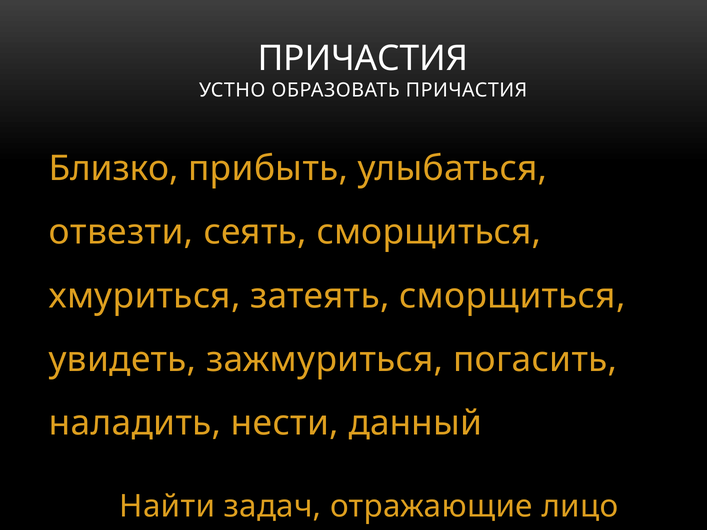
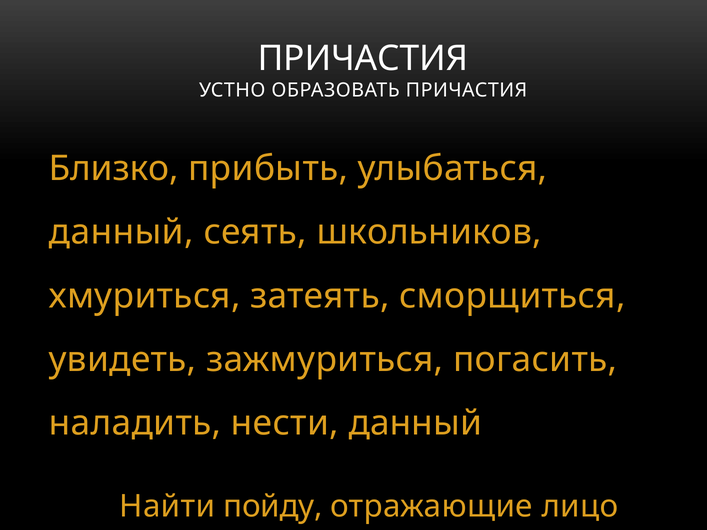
отвезти: отвезти -> данный (121, 232)
сеять сморщиться: сморщиться -> школьников (429, 232)
задач: задач -> пойду (273, 506)
